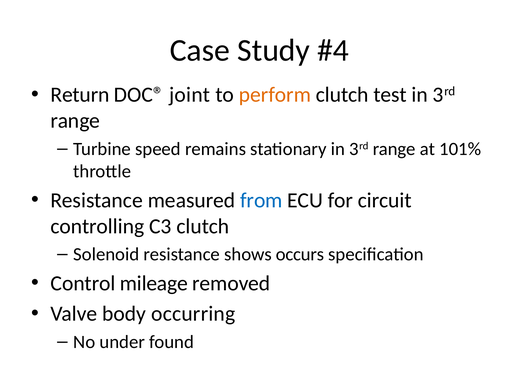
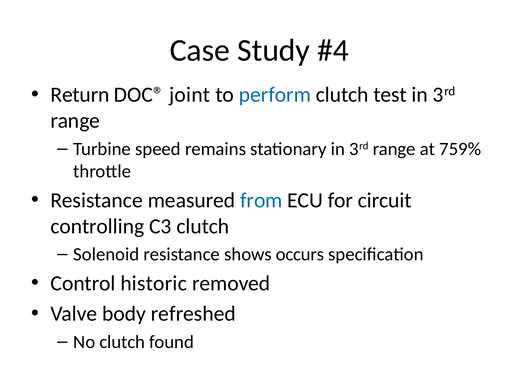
perform colour: orange -> blue (275, 95)
101%: 101% -> 759% (460, 149)
mileage: mileage -> historic (154, 283)
occurring: occurring -> refreshed (193, 314)
No under: under -> clutch (122, 342)
